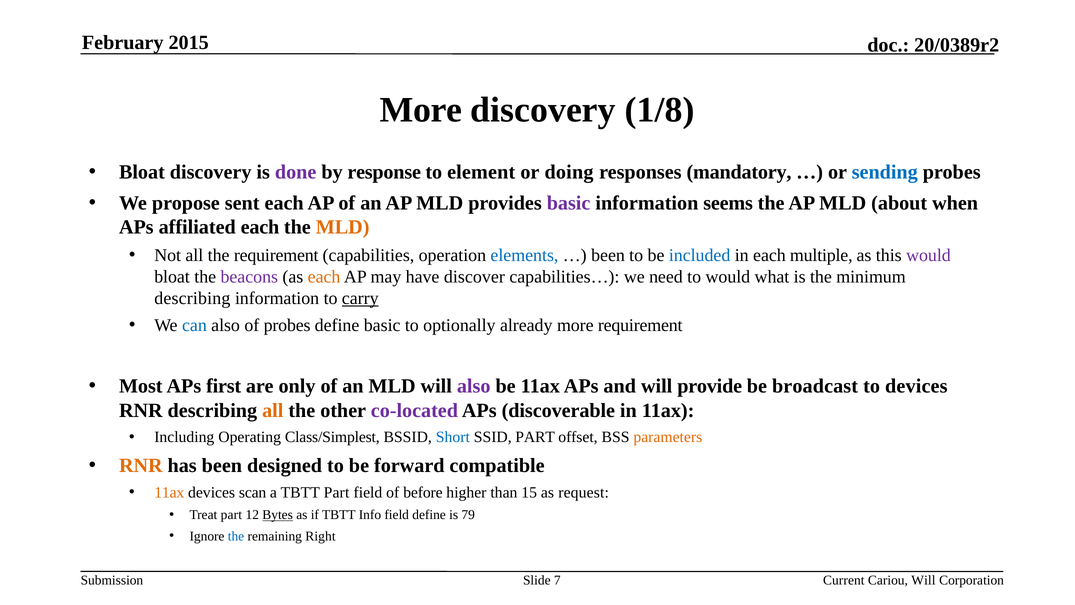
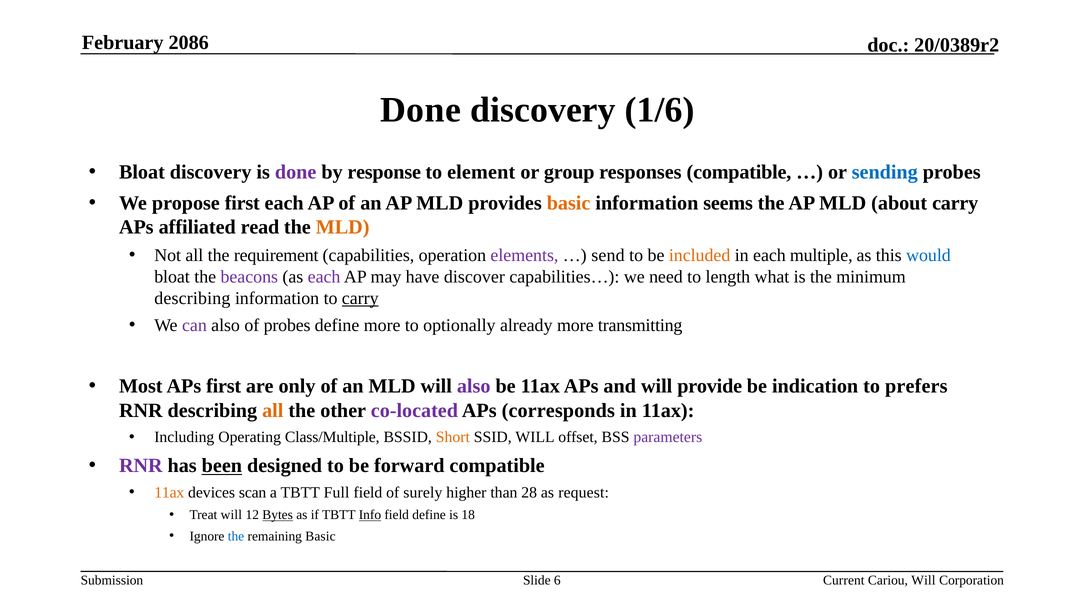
2015: 2015 -> 2086 (189, 43)
More: More -> Done (421, 110)
1/8: 1/8 -> 1/6 (660, 110)
doing: doing -> group (569, 172)
responses mandatory: mandatory -> compatible (739, 172)
propose sent: sent -> first (242, 203)
basic colour: purple -> orange (569, 203)
about when: when -> carry (955, 203)
affiliated each: each -> read (260, 227)
elements colour: blue -> purple (524, 255)
been: been -> send (608, 255)
included colour: blue -> orange (700, 255)
would colour: purple -> blue (928, 255)
each colour: orange -> purple (324, 277)
to would: would -> length (728, 277)
can colour: blue -> purple (194, 325)
define basic: basic -> more (382, 325)
more requirement: requirement -> transmitting (640, 325)
broadcast: broadcast -> indication (815, 386)
to devices: devices -> prefers (916, 386)
discoverable: discoverable -> corresponds (558, 410)
Class/Simplest: Class/Simplest -> Class/Multiple (332, 437)
Short colour: blue -> orange (453, 437)
SSID PART: PART -> WILL (535, 437)
parameters colour: orange -> purple (668, 437)
RNR colour: orange -> purple (141, 466)
been underline: none -> present (222, 466)
TBTT Part: Part -> Full (336, 492)
before: before -> surely (423, 492)
15: 15 -> 28 (529, 492)
Treat part: part -> will (231, 515)
Info underline: none -> present (370, 515)
79: 79 -> 18 (468, 515)
remaining Right: Right -> Basic (320, 536)
7: 7 -> 6 (557, 580)
